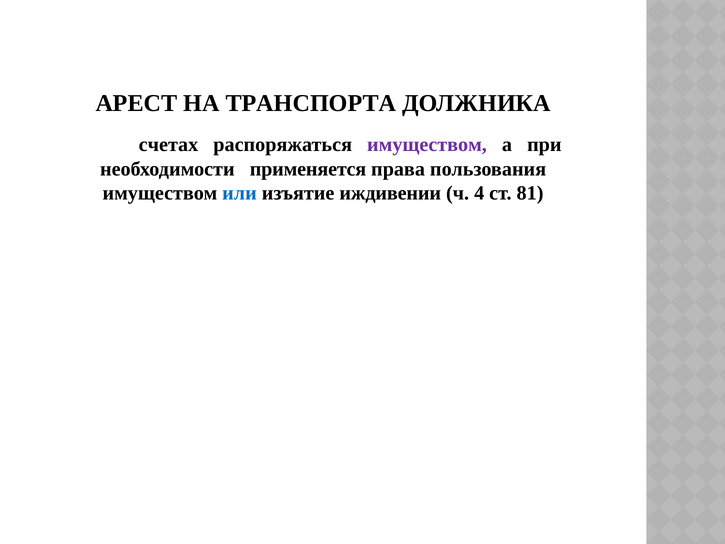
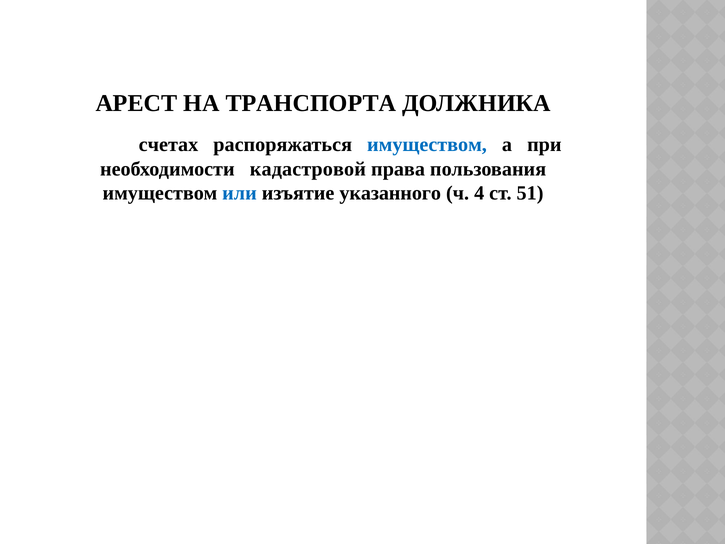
имуществом colour: purple -> blue (427, 145)
применяется: применяется -> кадастровой (308, 169)
иждивении: иждивении -> указанного (390, 193)
81: 81 -> 51 (530, 193)
